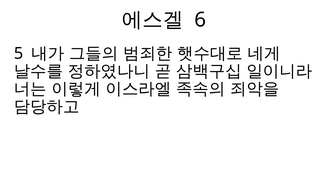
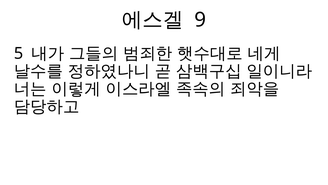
6: 6 -> 9 (200, 20)
